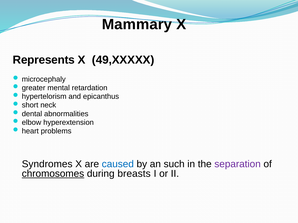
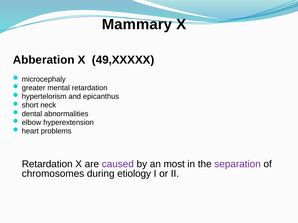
Represents: Represents -> Abberation (44, 60)
Syndromes: Syndromes -> Retardation (47, 164)
caused colour: blue -> purple (118, 164)
such: such -> most (174, 164)
chromosomes underline: present -> none (53, 174)
breasts: breasts -> etiology (134, 174)
